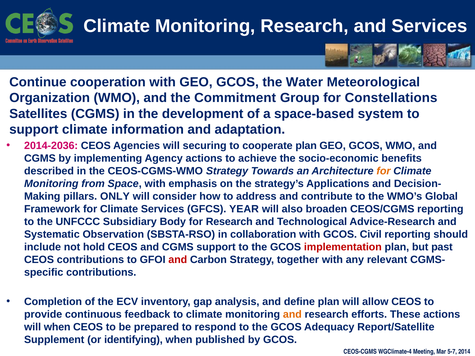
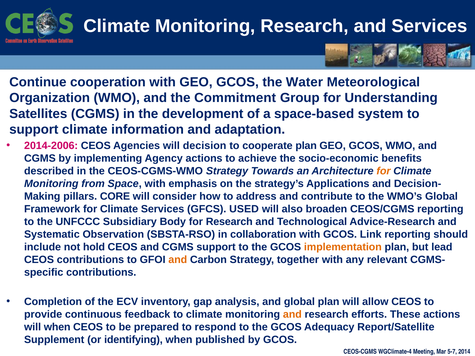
Constellations: Constellations -> Understanding (391, 98)
2014-2036: 2014-2036 -> 2014-2006 (51, 146)
securing: securing -> decision (205, 146)
ONLY: ONLY -> CORE (115, 196)
YEAR: YEAR -> USED (244, 209)
Civil: Civil -> Link (371, 234)
implementation colour: red -> orange (343, 247)
past: past -> lead (442, 247)
and colour: red -> orange (178, 260)
and define: define -> global (299, 302)
